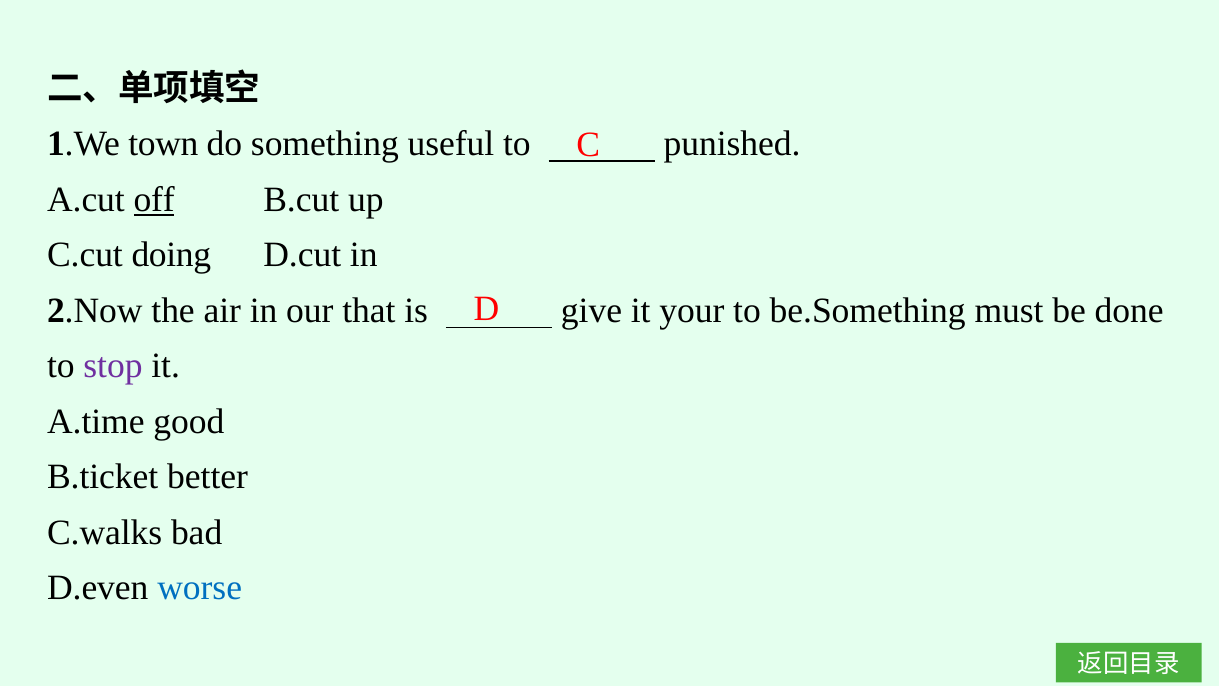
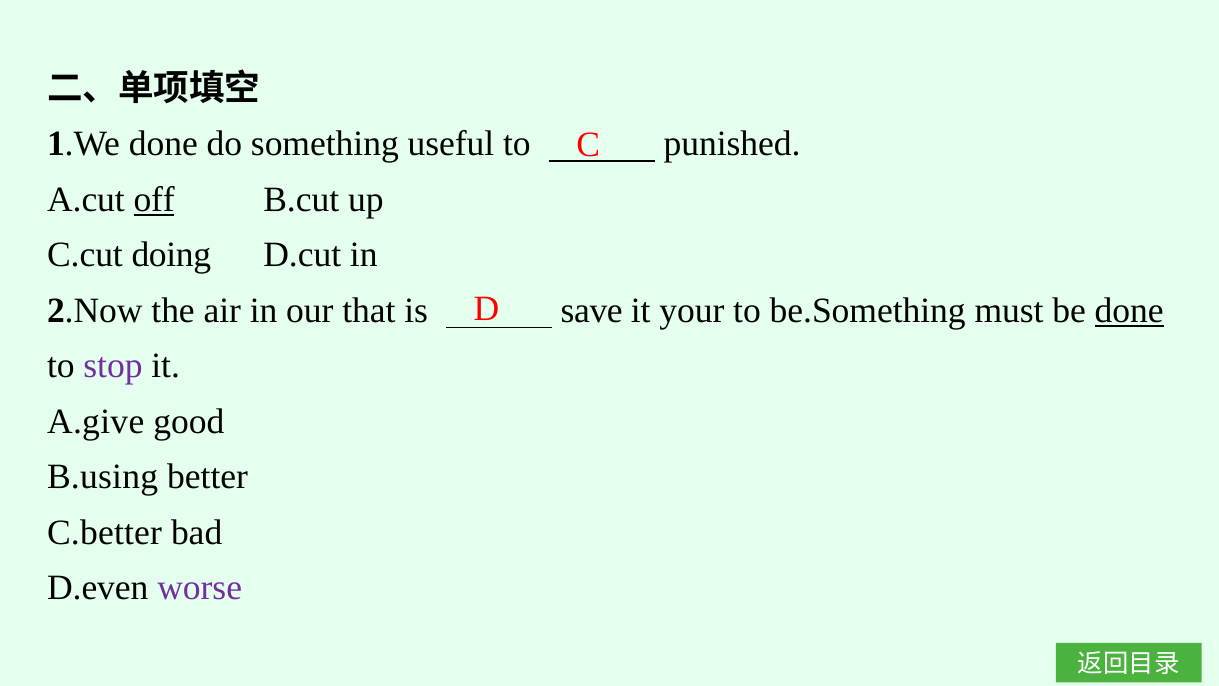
1.We town: town -> done (163, 144)
give: give -> save (592, 310)
done underline: none -> present (1129, 310)
A.time: A.time -> A.give (96, 421)
B.ticket: B.ticket -> B.using (103, 477)
C.walks: C.walks -> C.better (105, 532)
worse colour: blue -> purple (200, 588)
